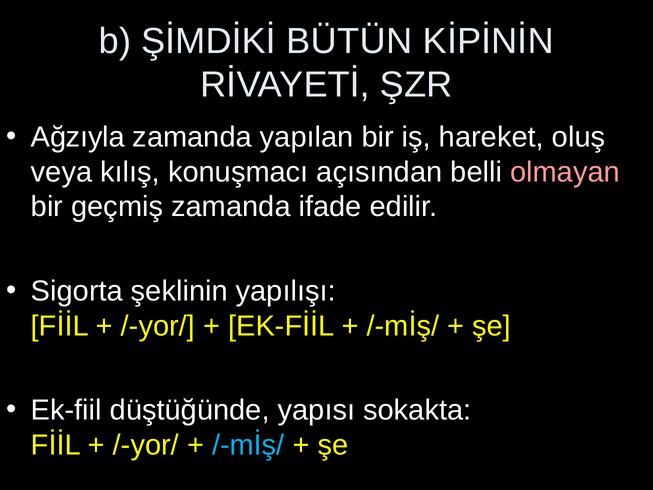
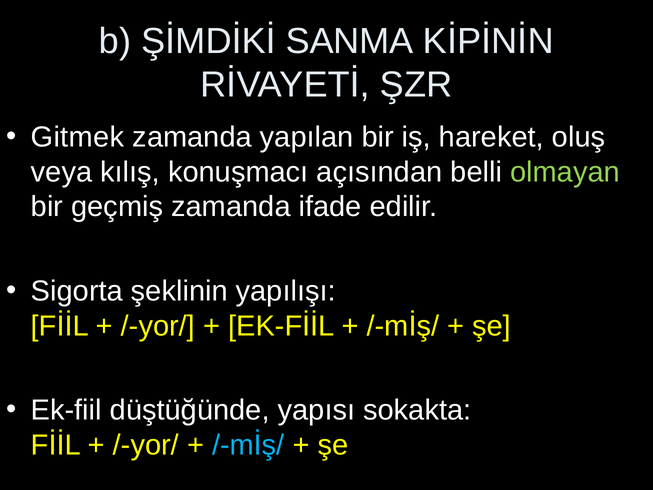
BÜTÜN: BÜTÜN -> SANMA (350, 41)
Ağzıyla: Ağzıyla -> Gitmek (78, 137)
olmayan colour: pink -> light green (565, 172)
